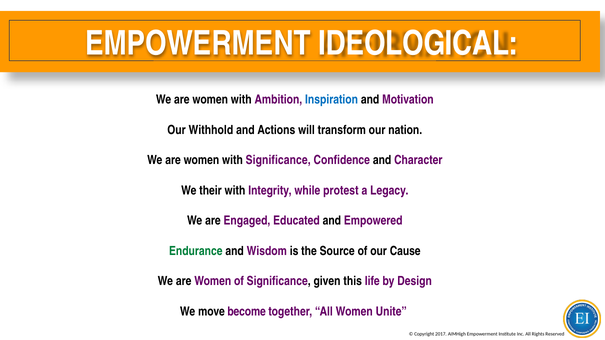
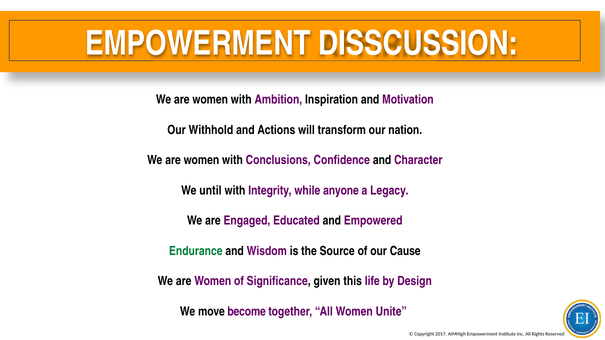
IDEOLOGICAL: IDEOLOGICAL -> DISSCUSSION (418, 44)
Inspiration colour: blue -> black (332, 100)
with Significance: Significance -> Conclusions (278, 160)
their: their -> until (210, 191)
protest: protest -> anyone (341, 191)
